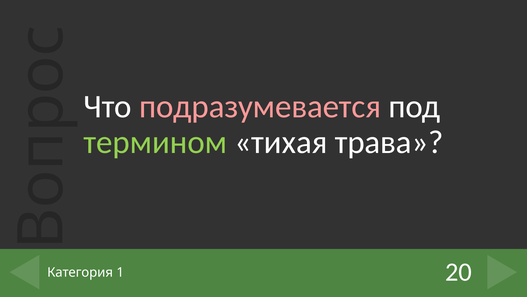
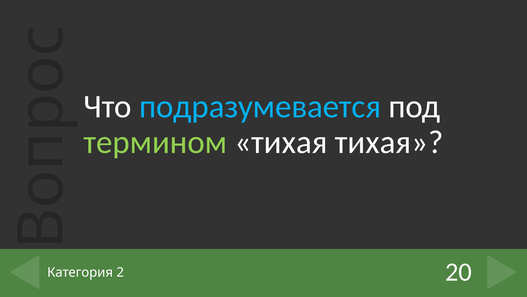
подразумевается colour: pink -> light blue (260, 106)
тихая трава: трава -> тихая (389, 142)
1: 1 -> 2 (120, 272)
